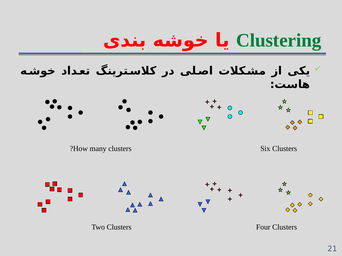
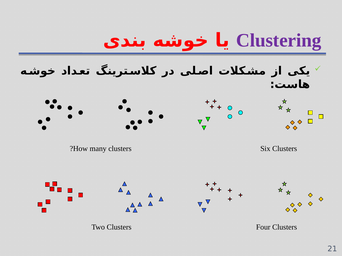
Clustering colour: green -> purple (279, 40)
